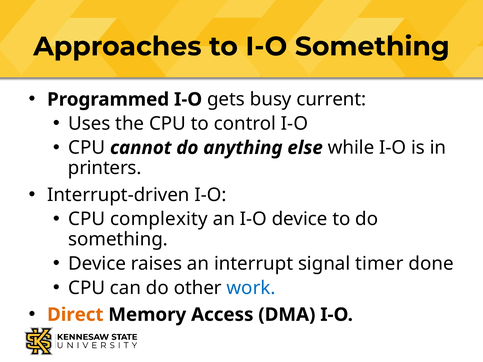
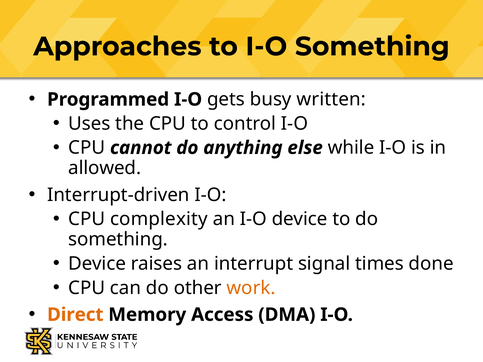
current: current -> written (331, 100)
printers: printers -> allowed (105, 168)
timer: timer -> times (379, 264)
work colour: blue -> orange (251, 288)
